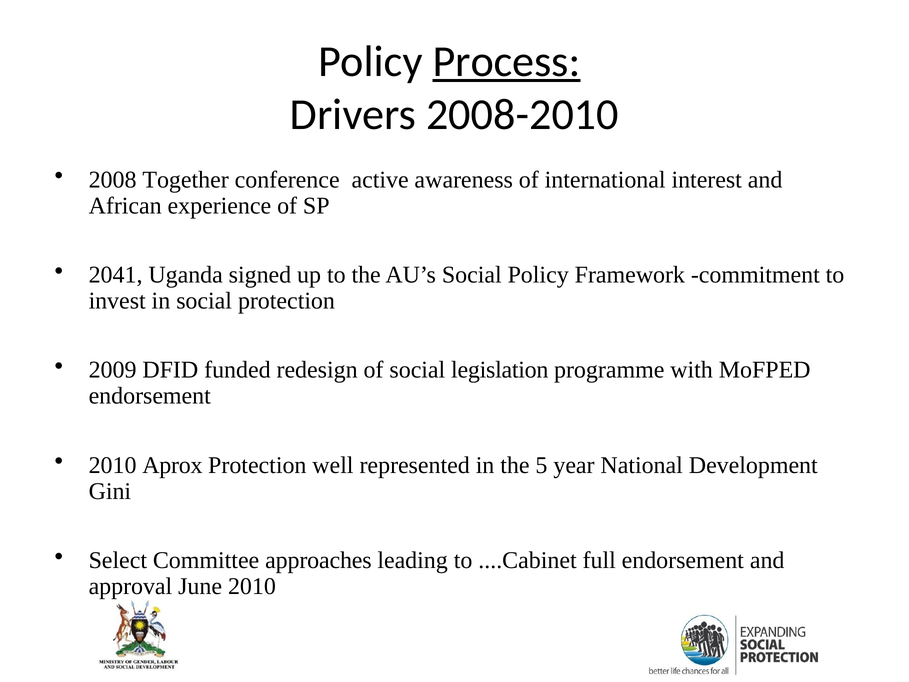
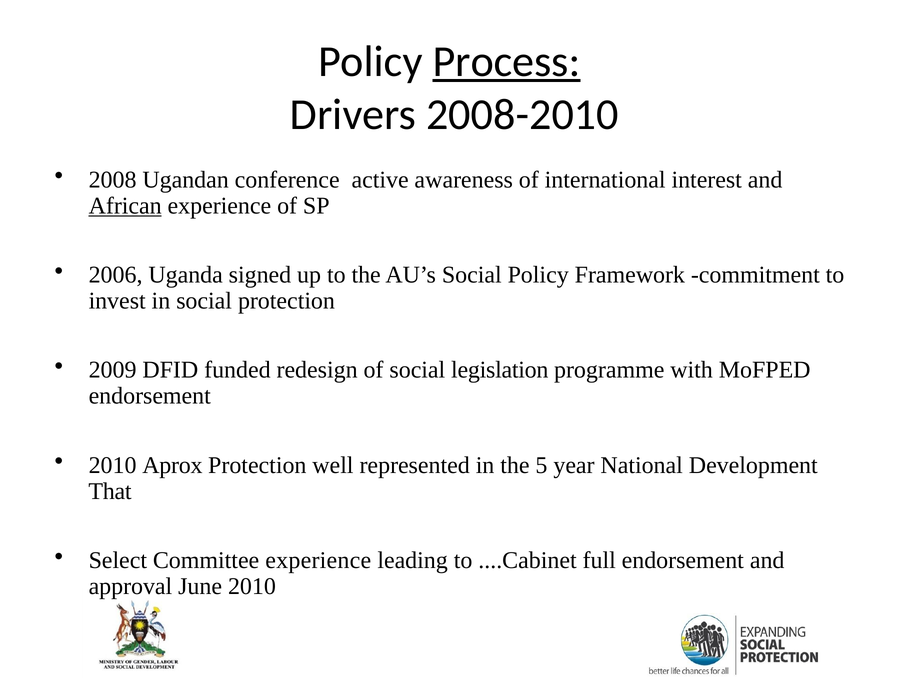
Together: Together -> Ugandan (186, 180)
African underline: none -> present (125, 206)
2041: 2041 -> 2006 (116, 275)
Gini: Gini -> That (110, 491)
Committee approaches: approaches -> experience (318, 560)
